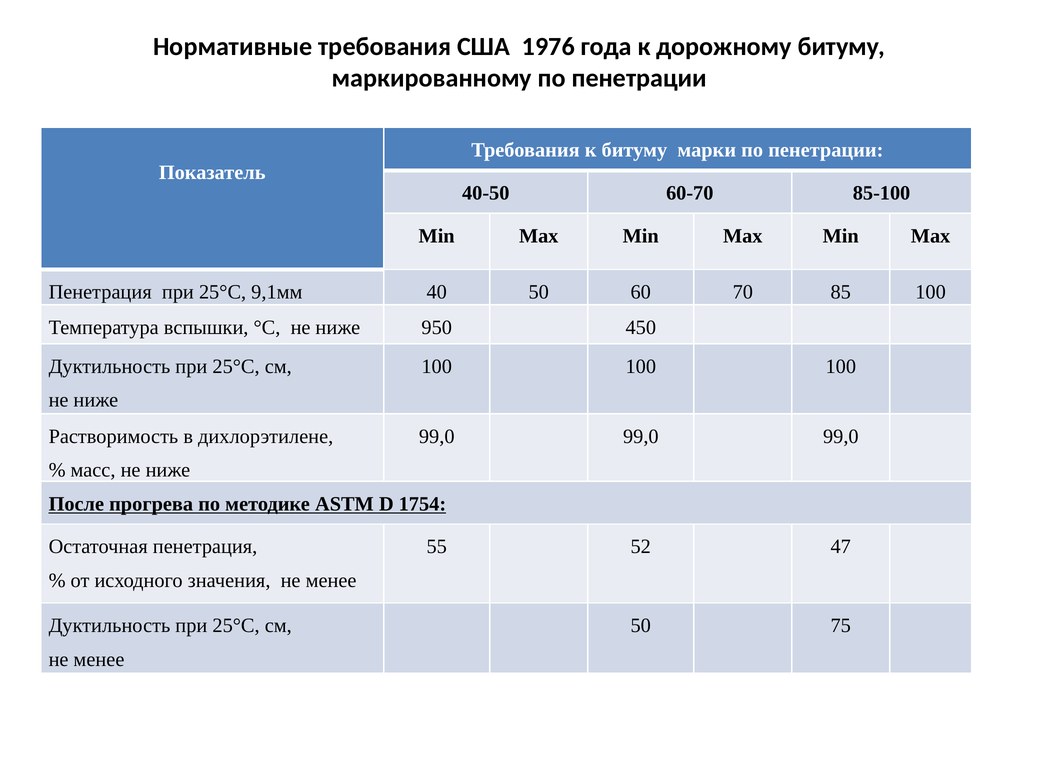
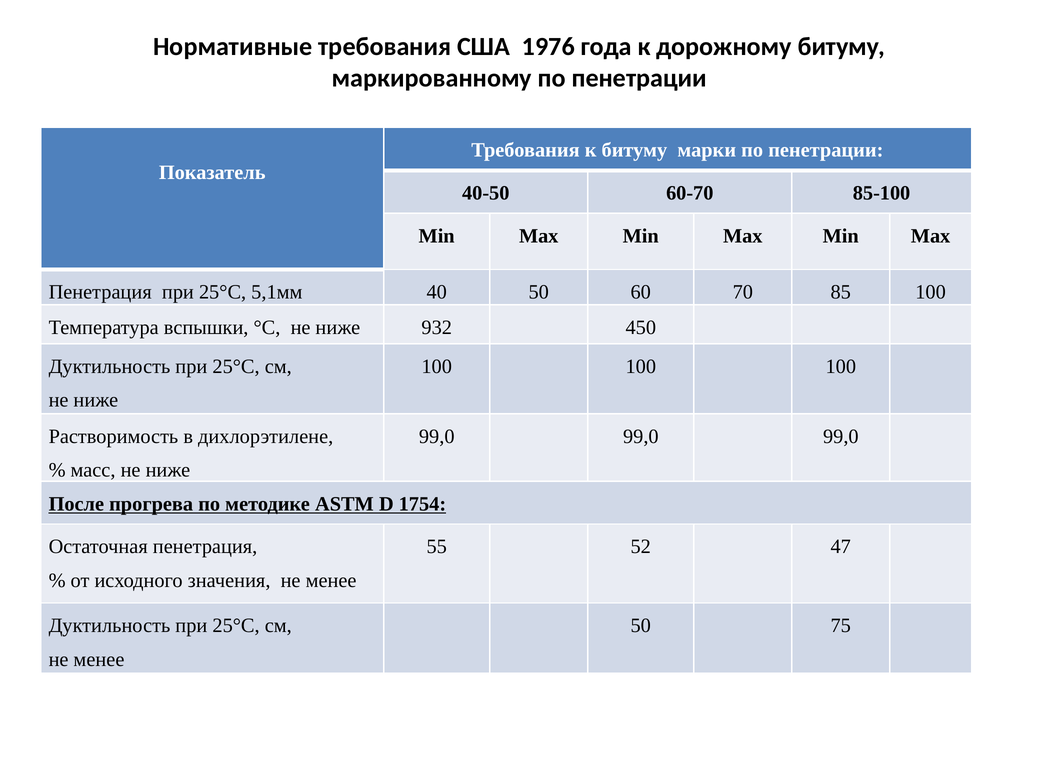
9,1мм: 9,1мм -> 5,1мм (277, 292)
950: 950 -> 932 (437, 327)
